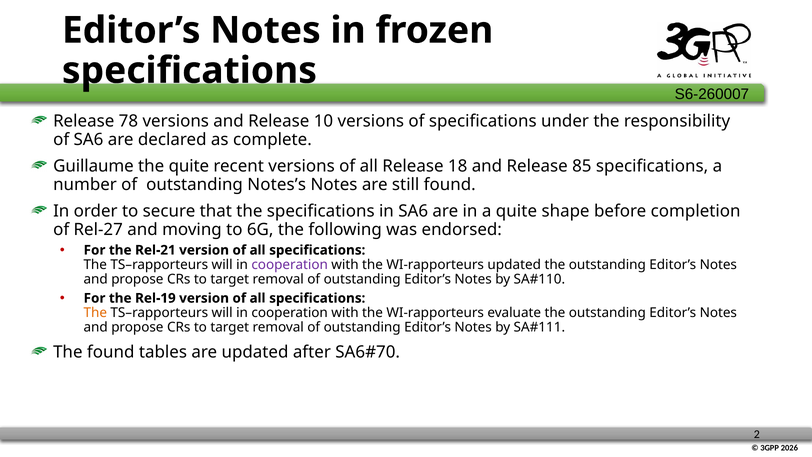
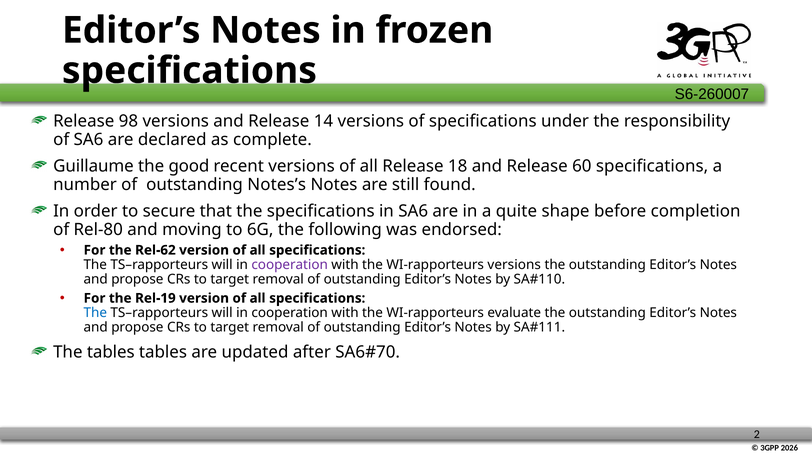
78: 78 -> 98 (128, 121)
10: 10 -> 14 (323, 121)
the quite: quite -> good (189, 166)
85: 85 -> 60 (582, 166)
Rel-27: Rel-27 -> Rel-80 (98, 229)
Rel-21: Rel-21 -> Rel-62 (155, 250)
WI-rapporteurs updated: updated -> versions (514, 265)
The colour: orange -> blue (95, 313)
The found: found -> tables (111, 352)
